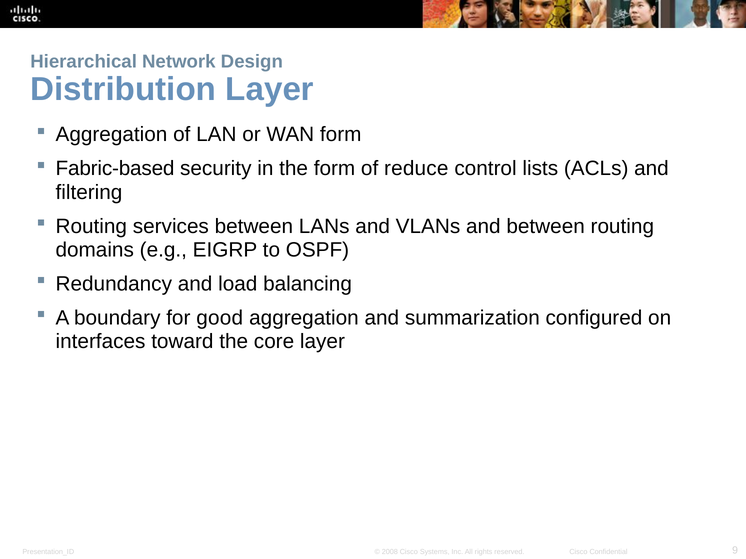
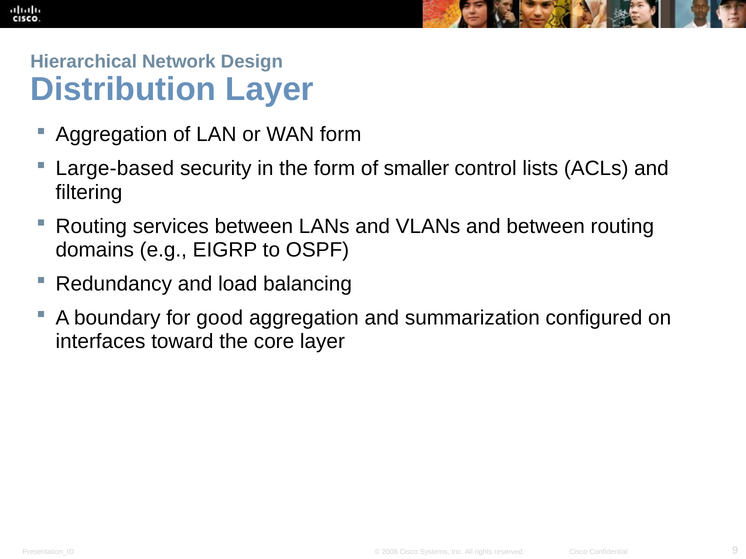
Fabric-based: Fabric-based -> Large-based (115, 169)
reduce: reduce -> smaller (416, 169)
